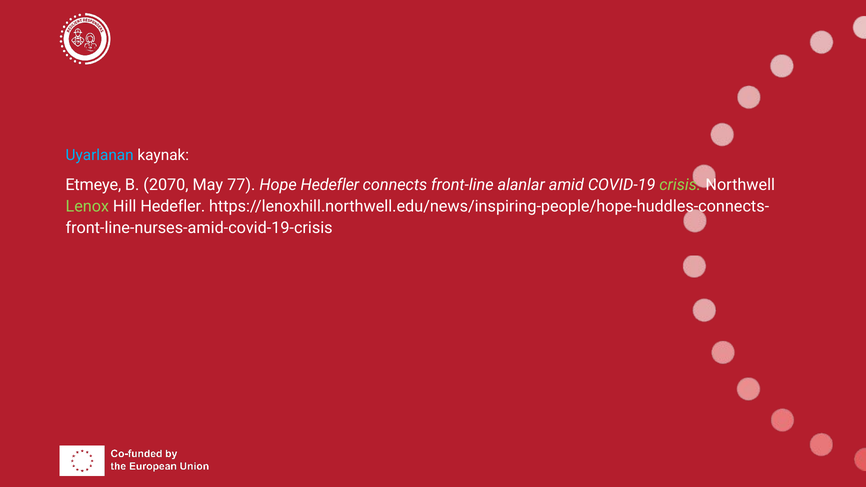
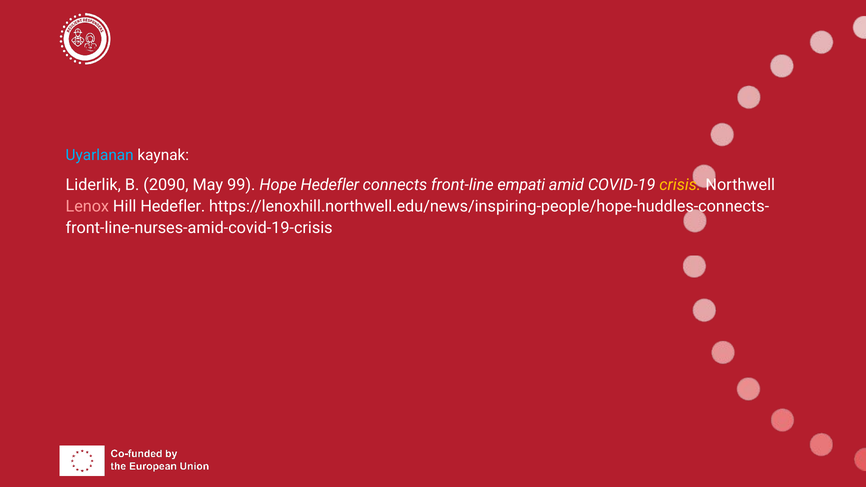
Etmeye: Etmeye -> Liderlik (93, 185)
2070: 2070 -> 2090 (166, 185)
77: 77 -> 99 (241, 185)
alanlar: alanlar -> empati (521, 185)
crisis colour: light green -> yellow (680, 185)
Lenox colour: light green -> pink (87, 206)
